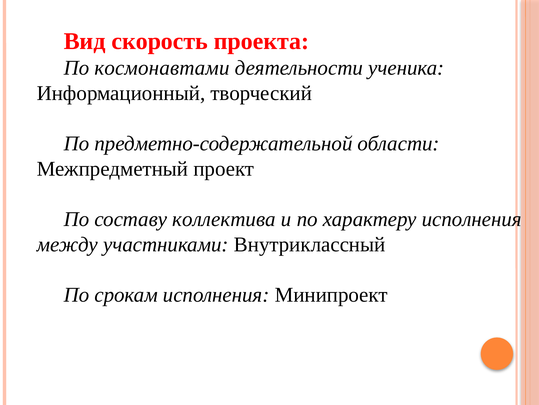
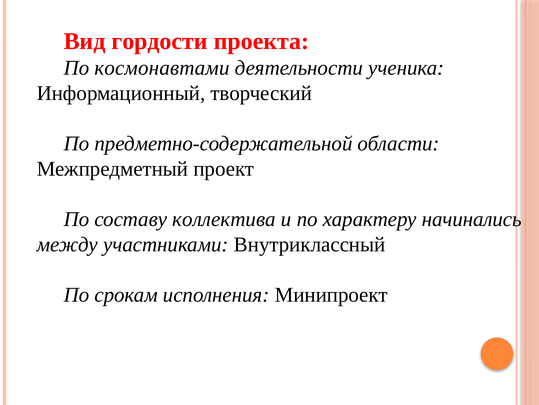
скорость: скорость -> гордости (160, 41)
характеру исполнения: исполнения -> начинались (472, 219)
